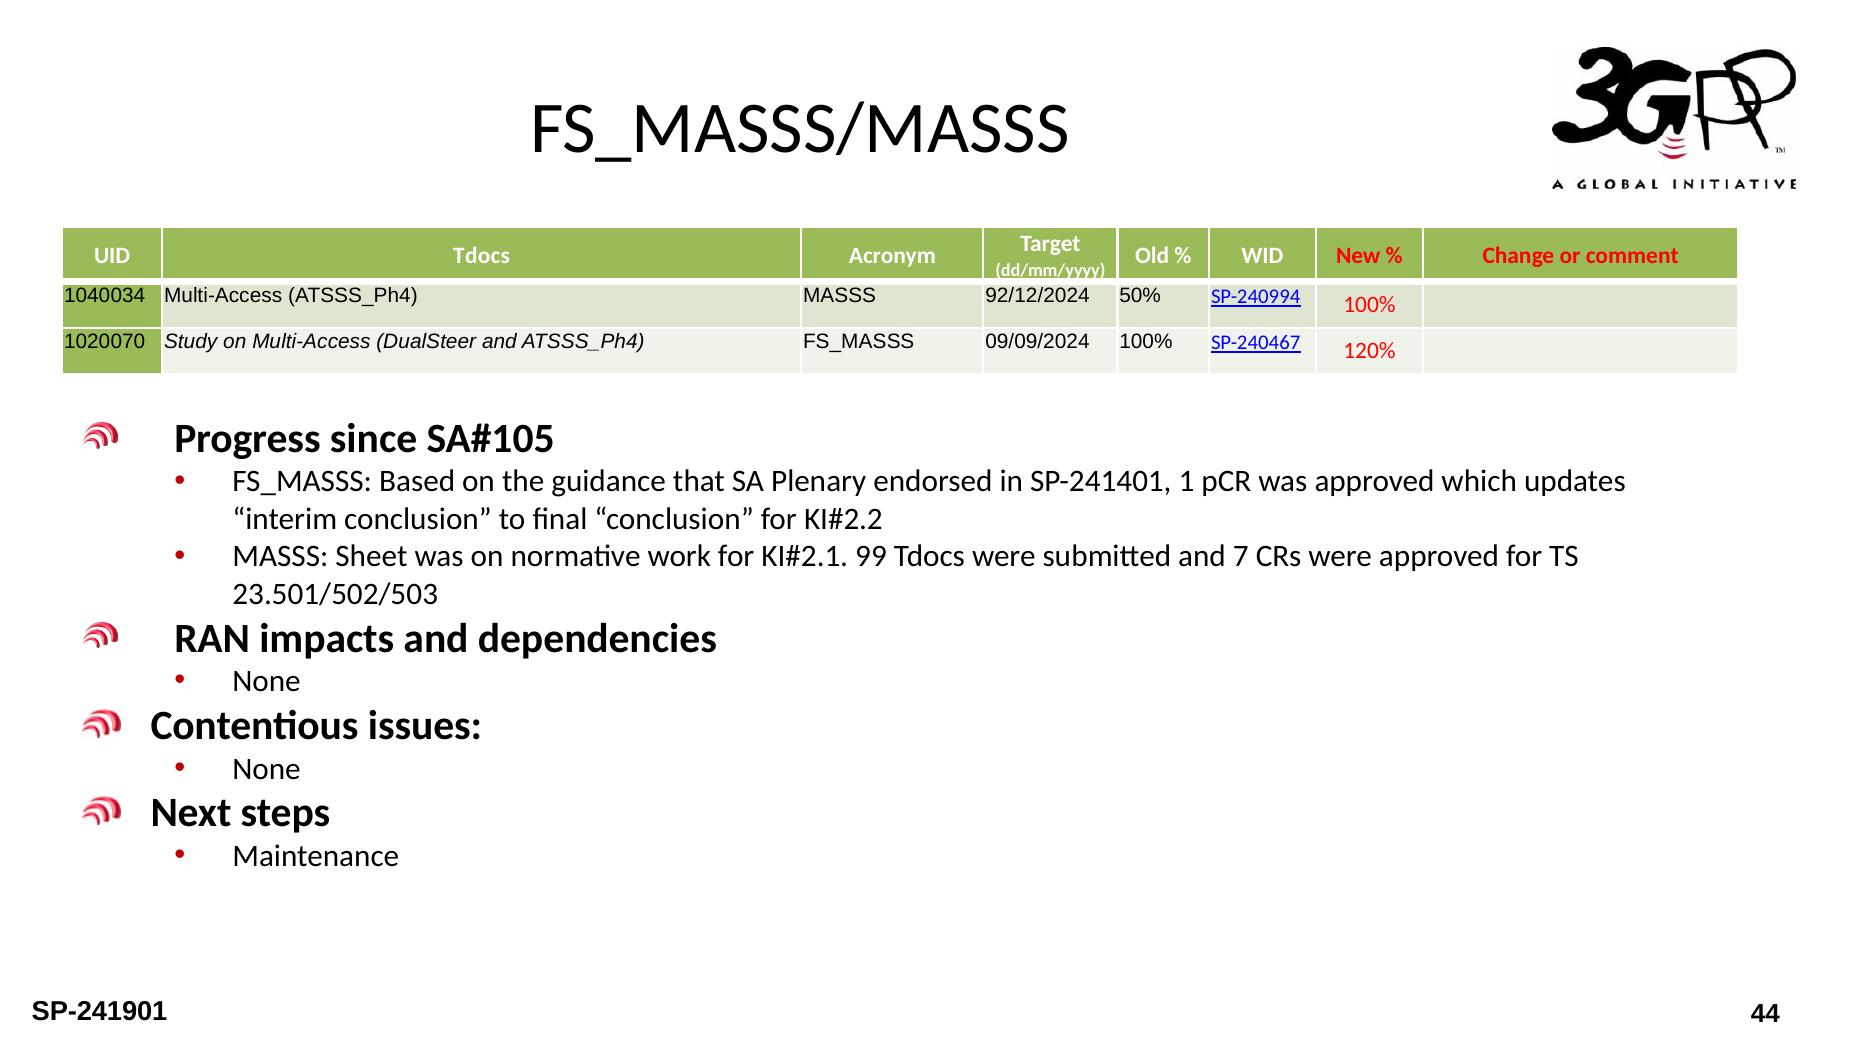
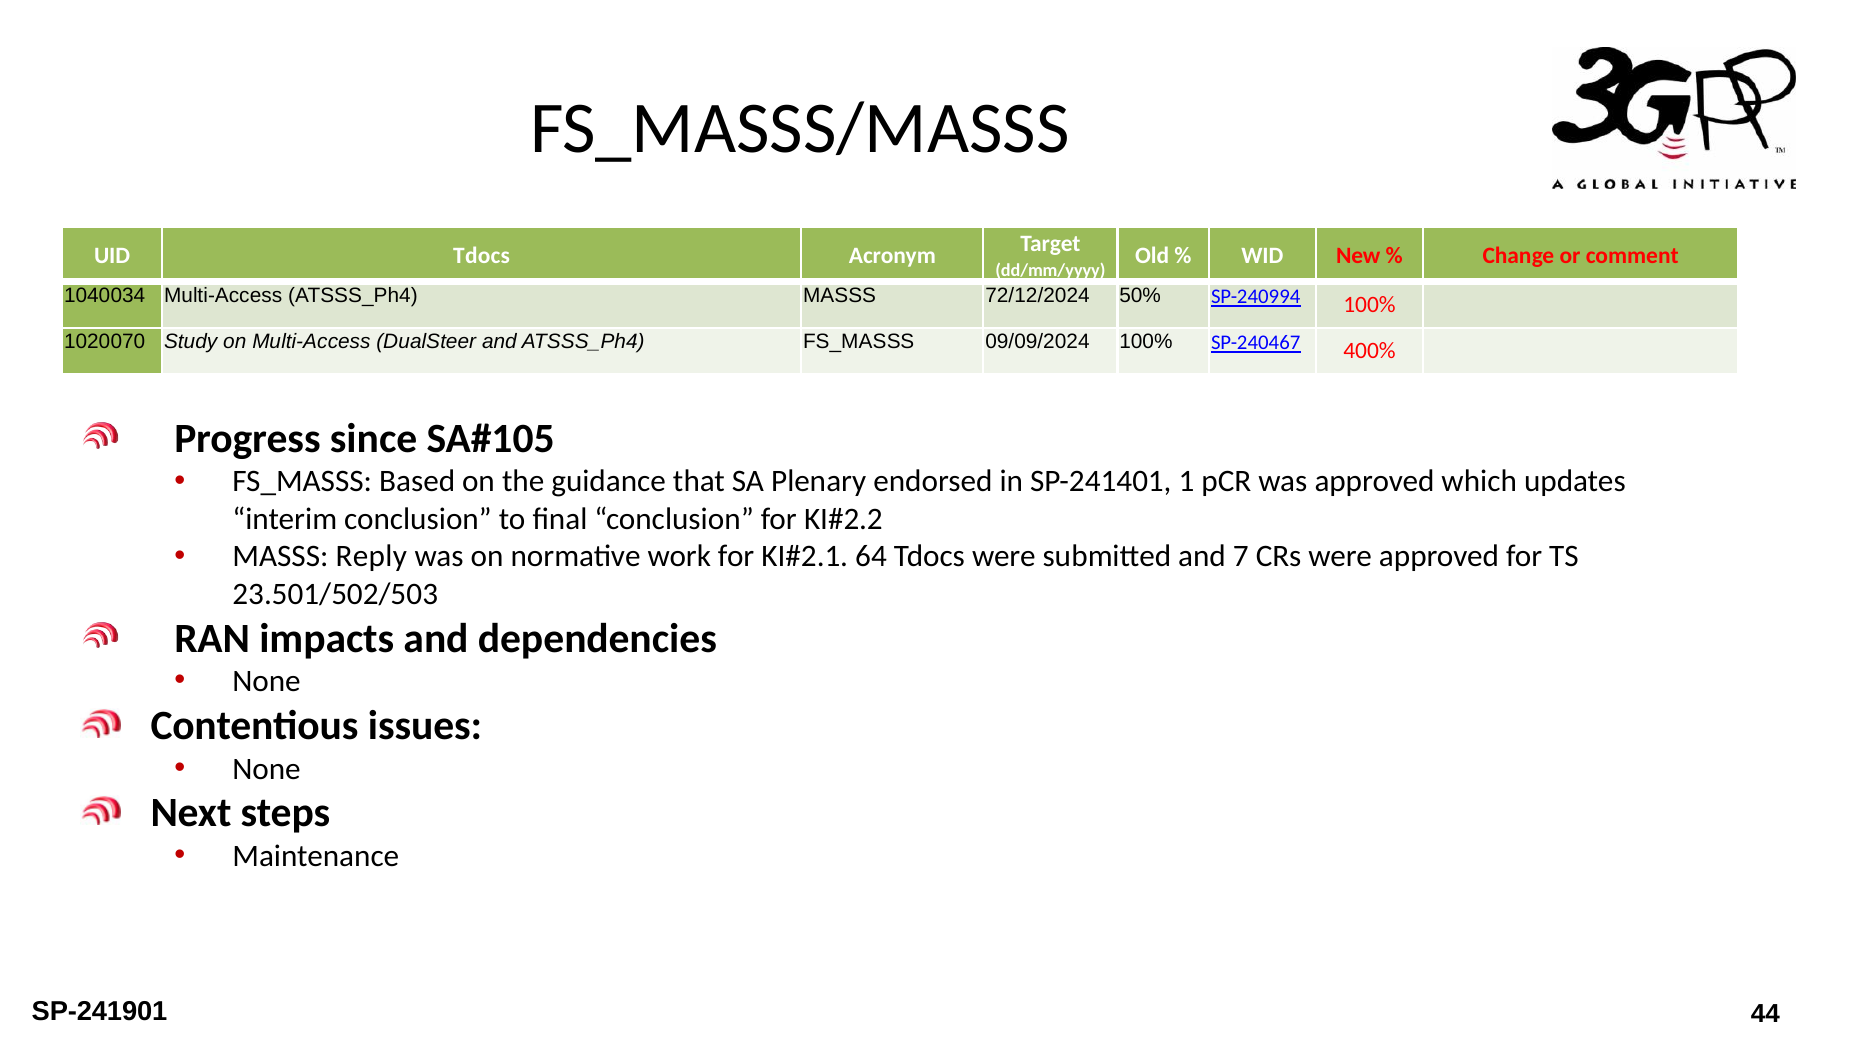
92/12/2024: 92/12/2024 -> 72/12/2024 (1037, 296)
120%: 120% -> 400% (1370, 351)
Sheet: Sheet -> Reply (371, 557)
99: 99 -> 64 (871, 557)
